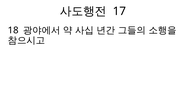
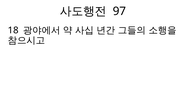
17: 17 -> 97 (119, 11)
